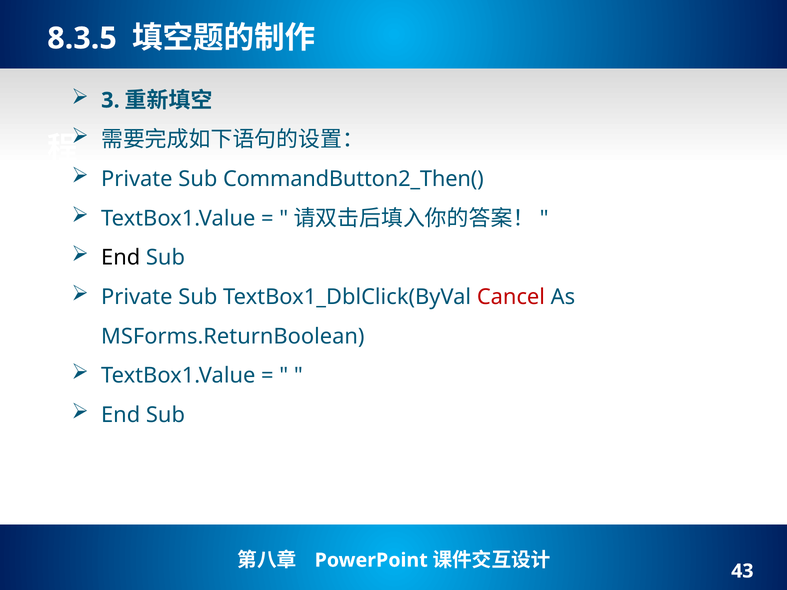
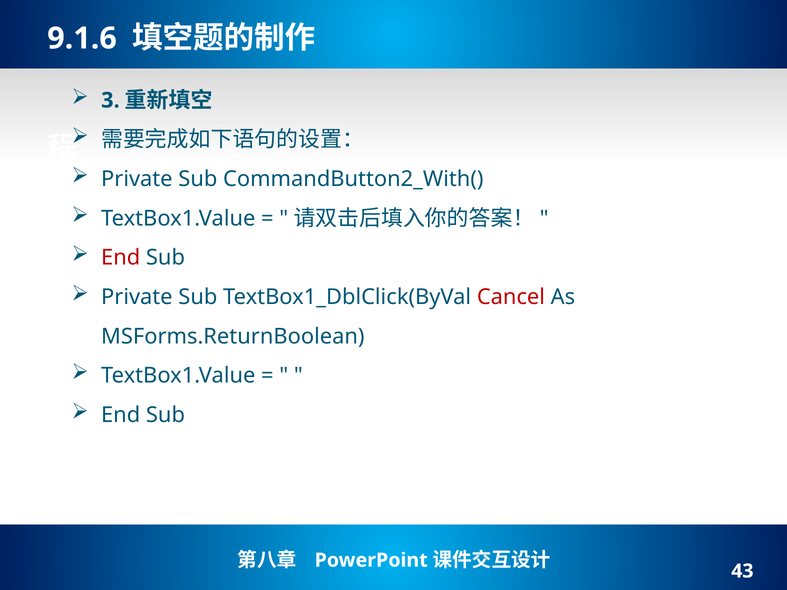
8.3.5: 8.3.5 -> 9.1.6 (82, 38)
CommandButton2_Then(: CommandButton2_Then( -> CommandButton2_With( (353, 179)
End colour: black -> red (121, 258)
